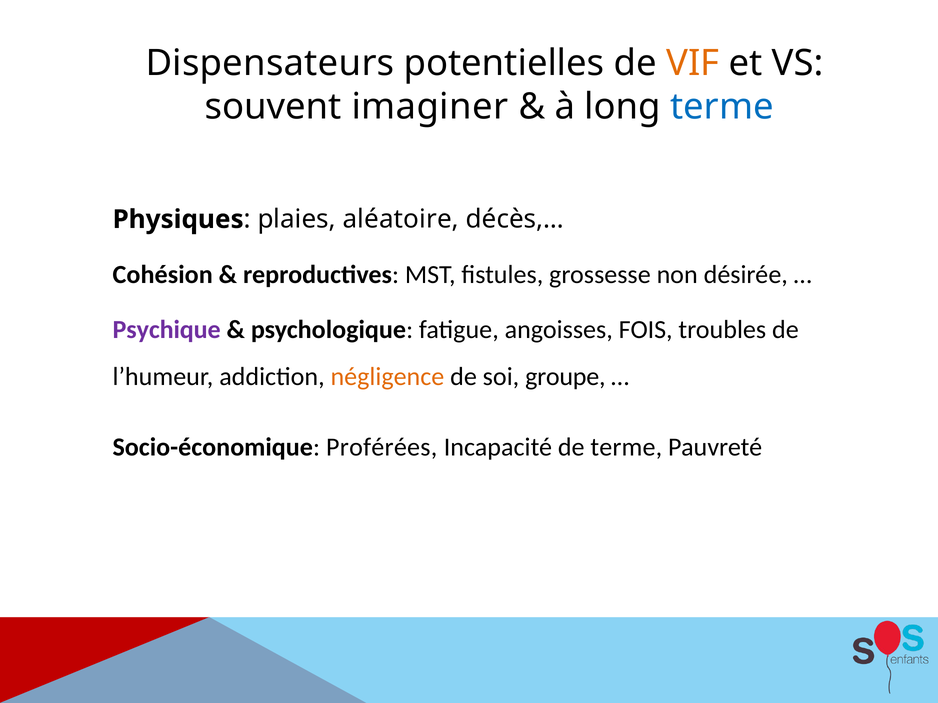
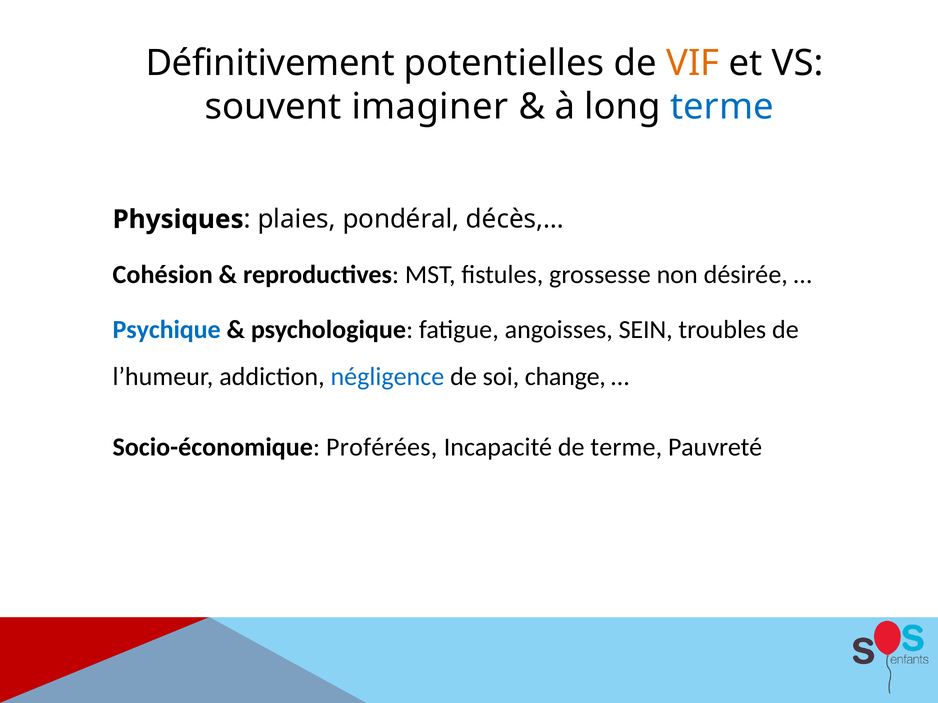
Dispensateurs: Dispensateurs -> Définitivement (270, 63)
aléatoire: aléatoire -> pondéral (401, 220)
Psychique colour: purple -> blue (167, 330)
FOIS: FOIS -> SEIN (646, 330)
négligence colour: orange -> blue (387, 377)
groupe: groupe -> change (565, 377)
